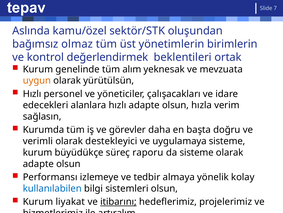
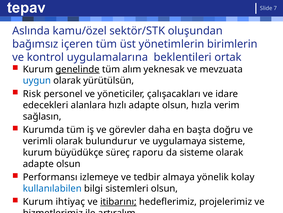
olmaz: olmaz -> içeren (77, 44)
değerlendirmek: değerlendirmek -> uygulamalarına (107, 57)
genelinde underline: none -> present (78, 69)
uygun colour: orange -> blue (37, 80)
Hızlı: Hızlı -> Risk (32, 94)
destekleyici: destekleyici -> bulundurur (111, 141)
liyakat: liyakat -> ihtiyaç (70, 201)
